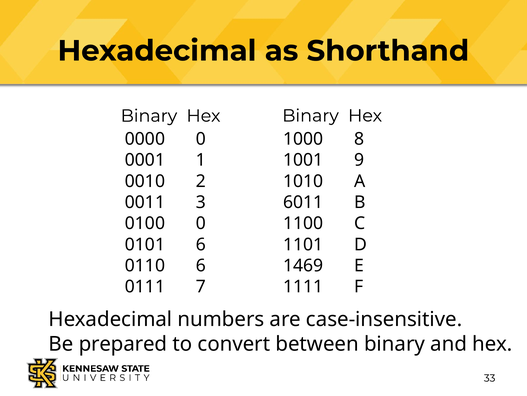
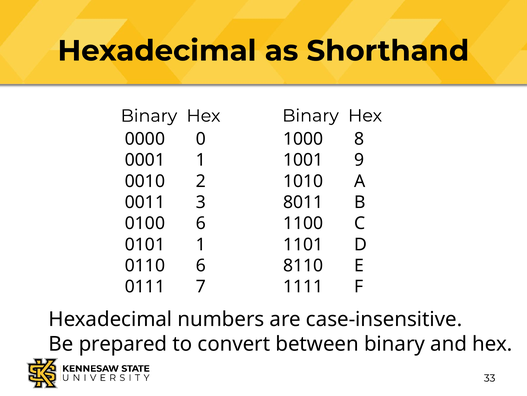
6011: 6011 -> 8011 (303, 202)
0100 0: 0 -> 6 (201, 223)
0101 6: 6 -> 1 (201, 244)
1469: 1469 -> 8110 (303, 265)
